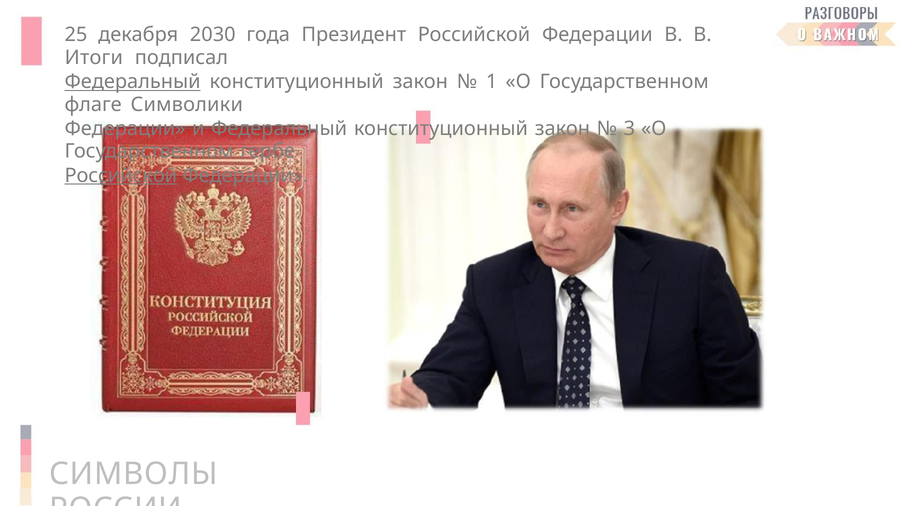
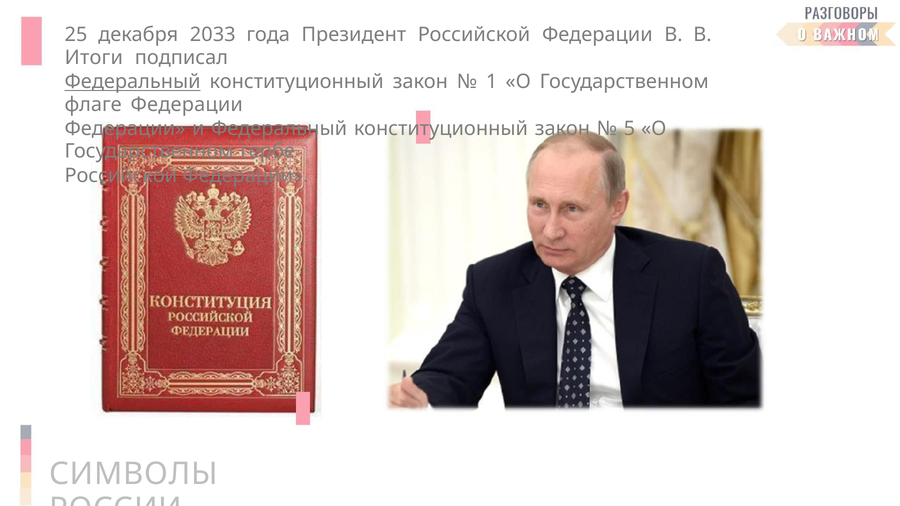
2030: 2030 -> 2033 (213, 35)
флаге Символики: Символики -> Федерации (187, 105)
3: 3 -> 5 (629, 129)
Российской underline: present -> none (121, 176)
